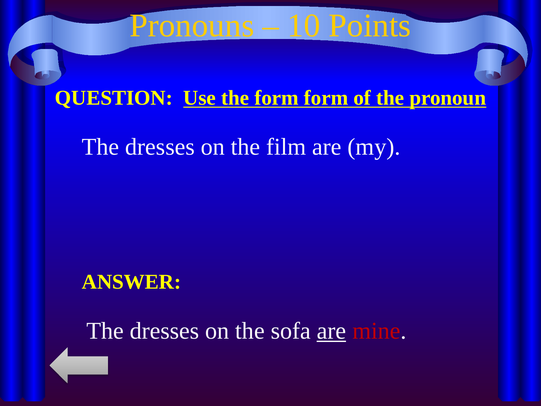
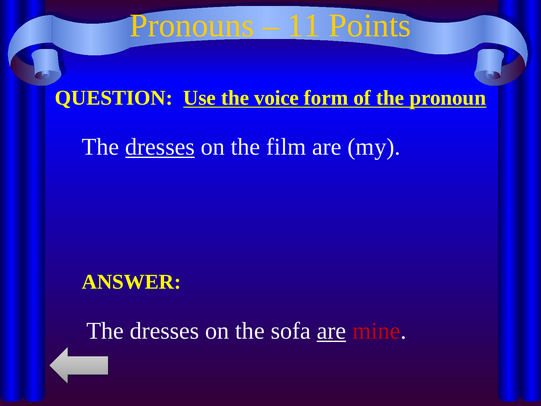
10: 10 -> 11 (304, 26)
the form: form -> voice (277, 98)
dresses underline: none -> present (160, 147)
